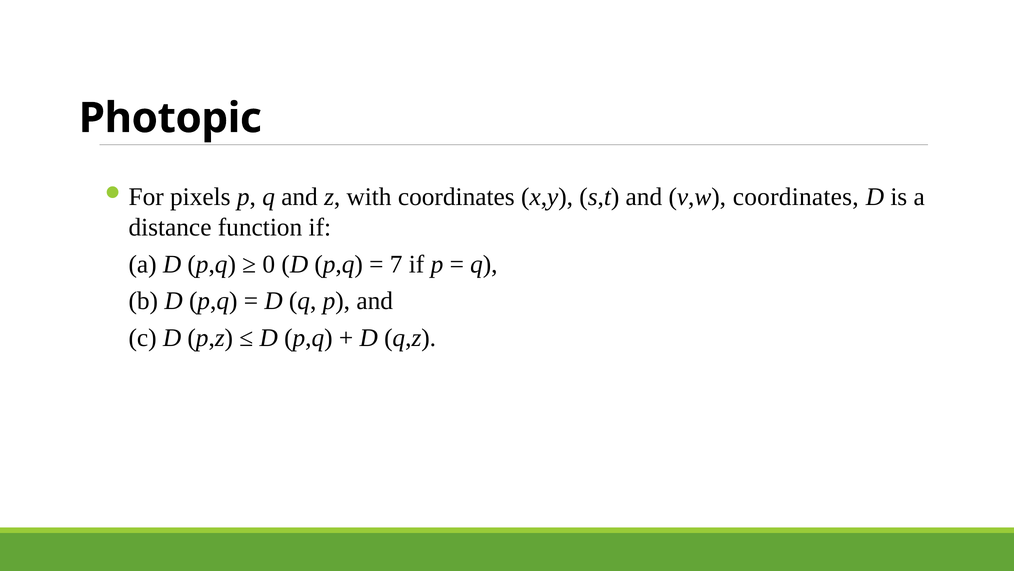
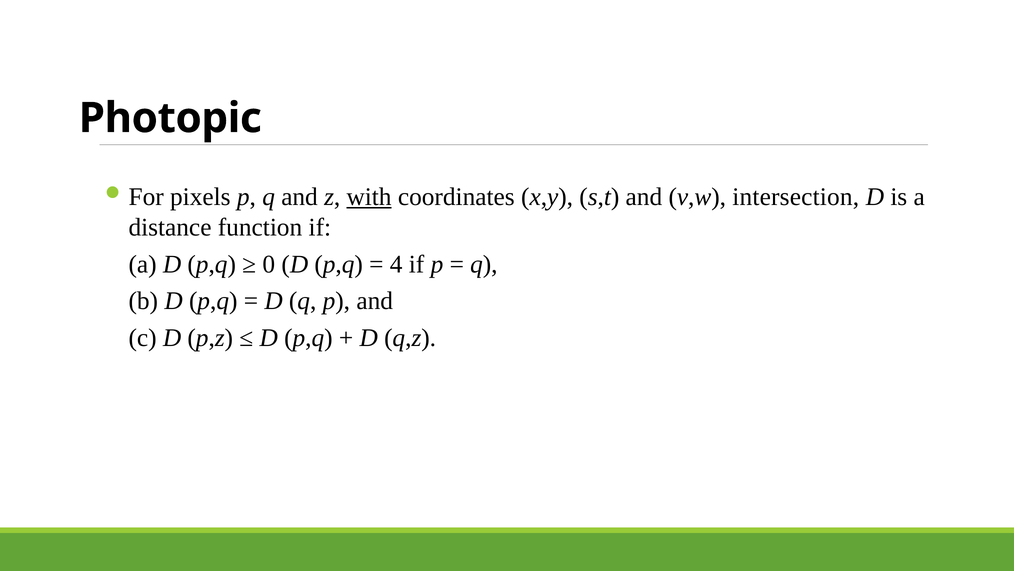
with underline: none -> present (369, 197)
v,w coordinates: coordinates -> intersection (796, 197)
7: 7 -> 4 (396, 264)
